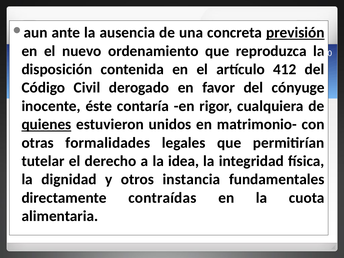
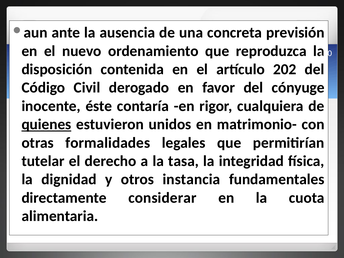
previsión underline: present -> none (295, 33)
412: 412 -> 202 (285, 69)
idea: idea -> tasa (183, 161)
contraídas: contraídas -> considerar (162, 198)
